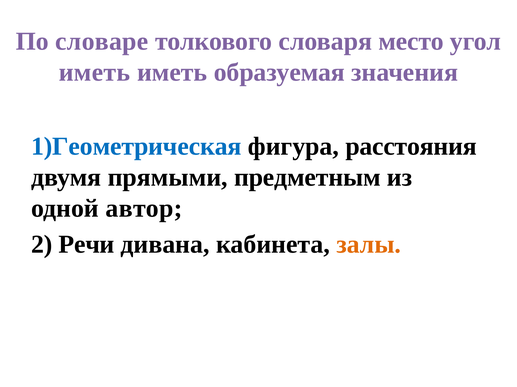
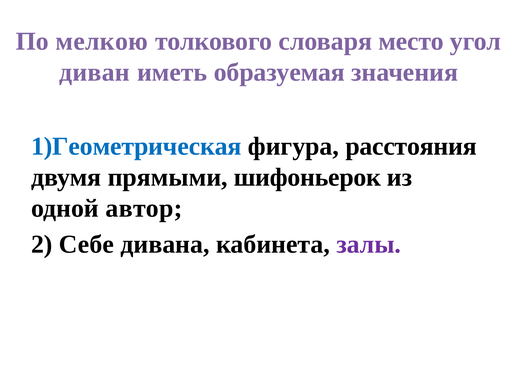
словаре: словаре -> мелкою (102, 41)
иметь: иметь -> диван (94, 72)
предметным: предметным -> шифоньерок (307, 178)
Речи: Речи -> Себе (86, 245)
залы colour: orange -> purple (369, 245)
